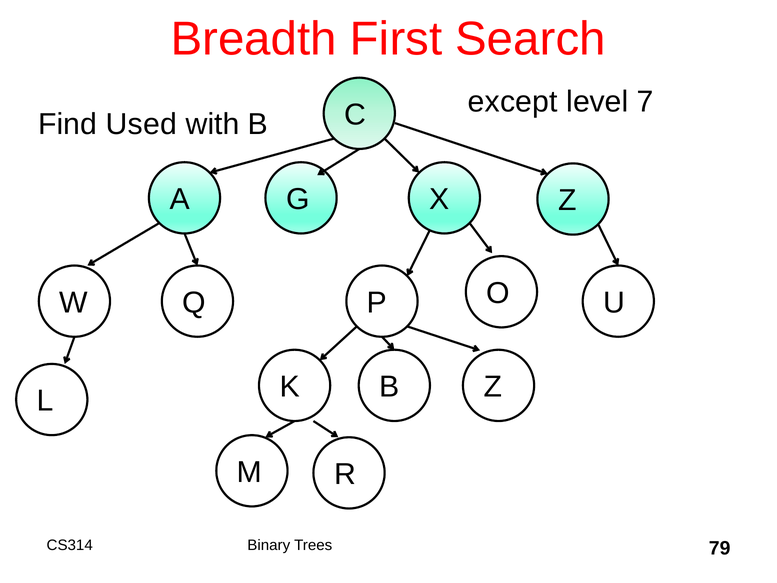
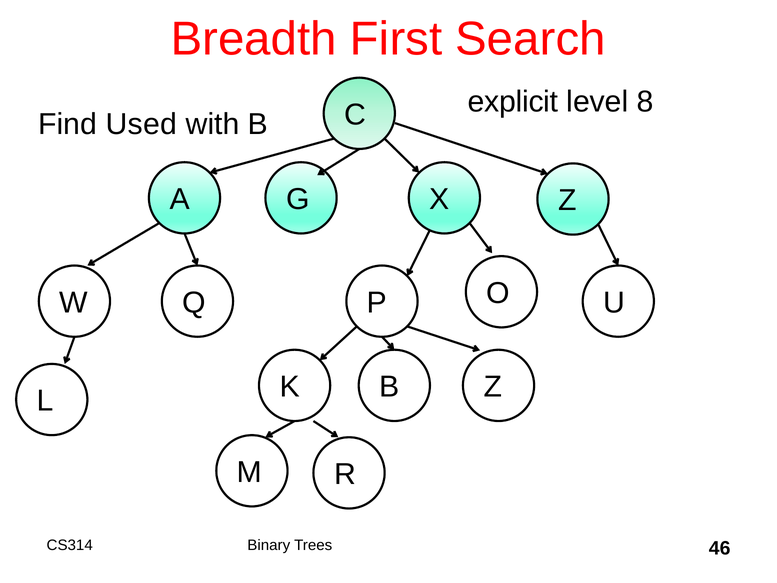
except: except -> explicit (513, 102)
7: 7 -> 8 (645, 102)
79: 79 -> 46 (720, 548)
